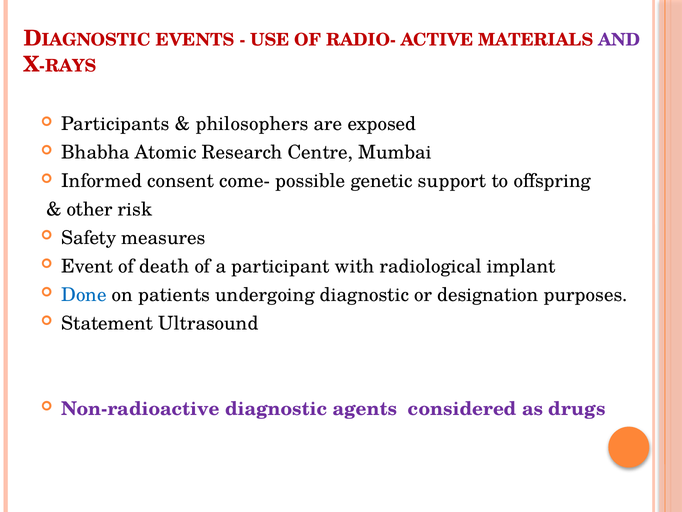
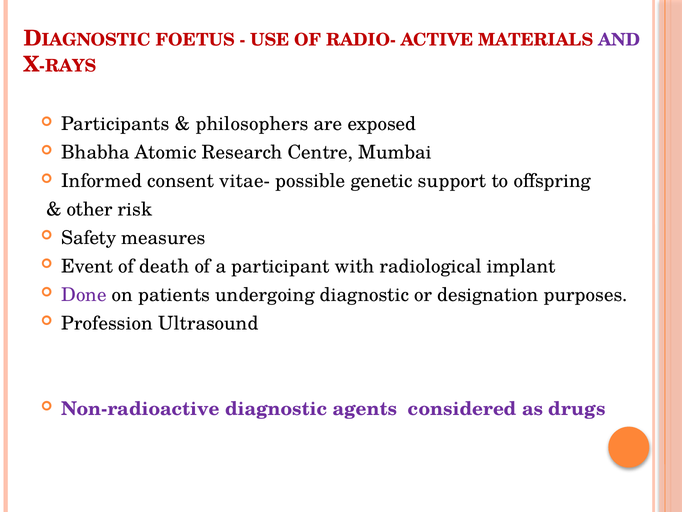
EVENTS: EVENTS -> FOETUS (195, 40)
come-: come- -> vitae- (245, 181)
Done colour: blue -> purple (84, 295)
Statement: Statement -> Profession (107, 323)
